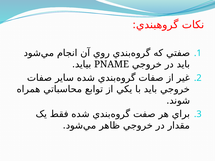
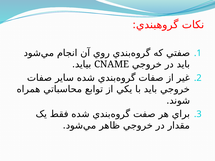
PNAME: PNAME -> CNAME (112, 64)
